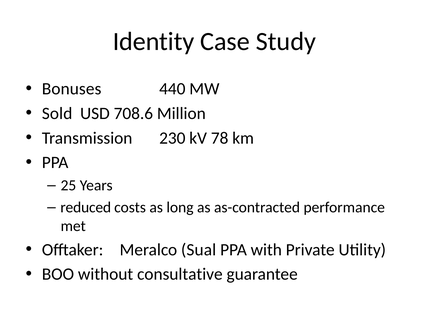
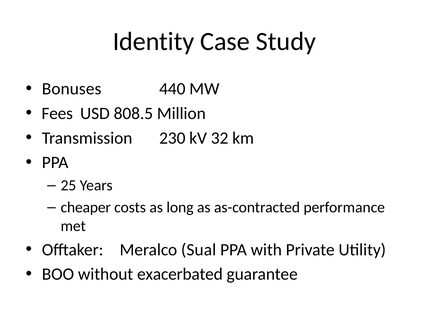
Sold: Sold -> Fees (57, 113)
708.6: 708.6 -> 808.5 (133, 113)
78: 78 -> 32 (220, 138)
reduced: reduced -> cheaper (86, 207)
consultative: consultative -> exacerbated (180, 274)
